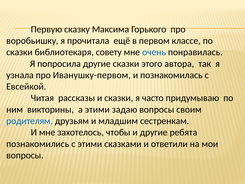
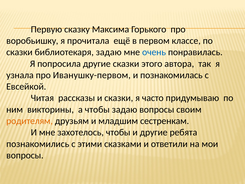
библиотекаря совету: совету -> задаю (109, 52)
а этими: этими -> чтобы (97, 109)
родителям colour: blue -> orange (30, 121)
